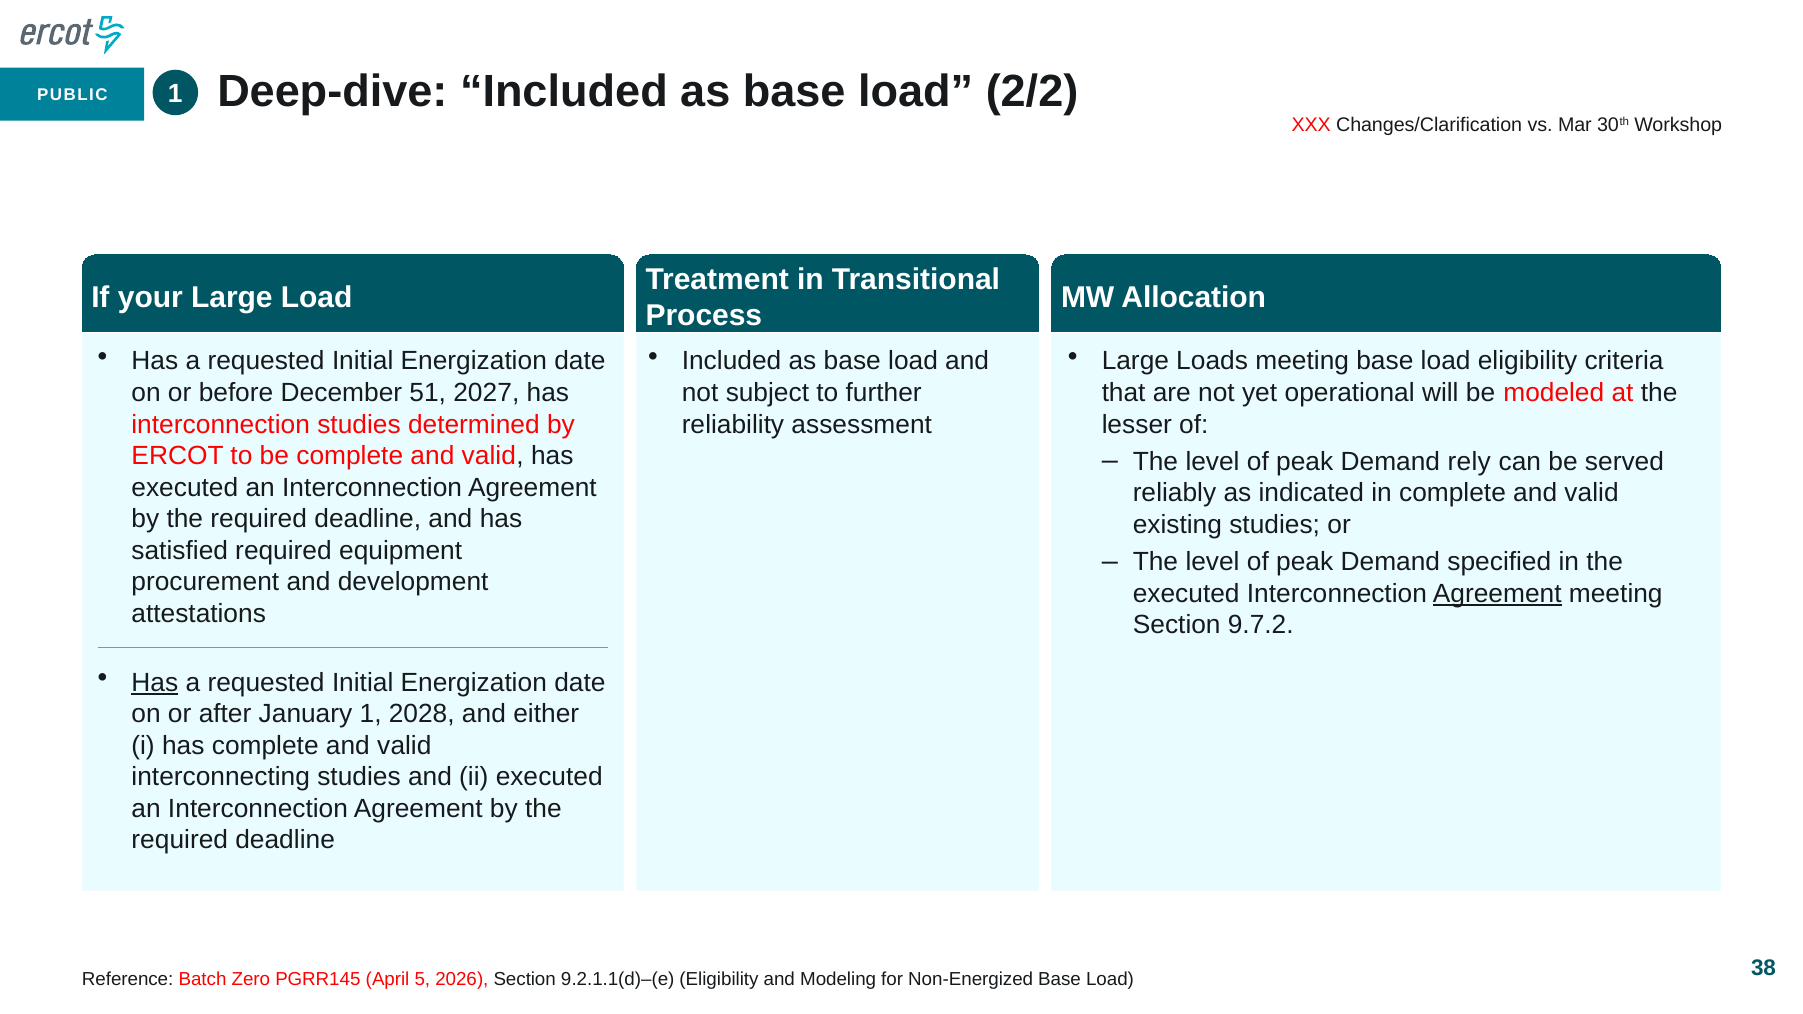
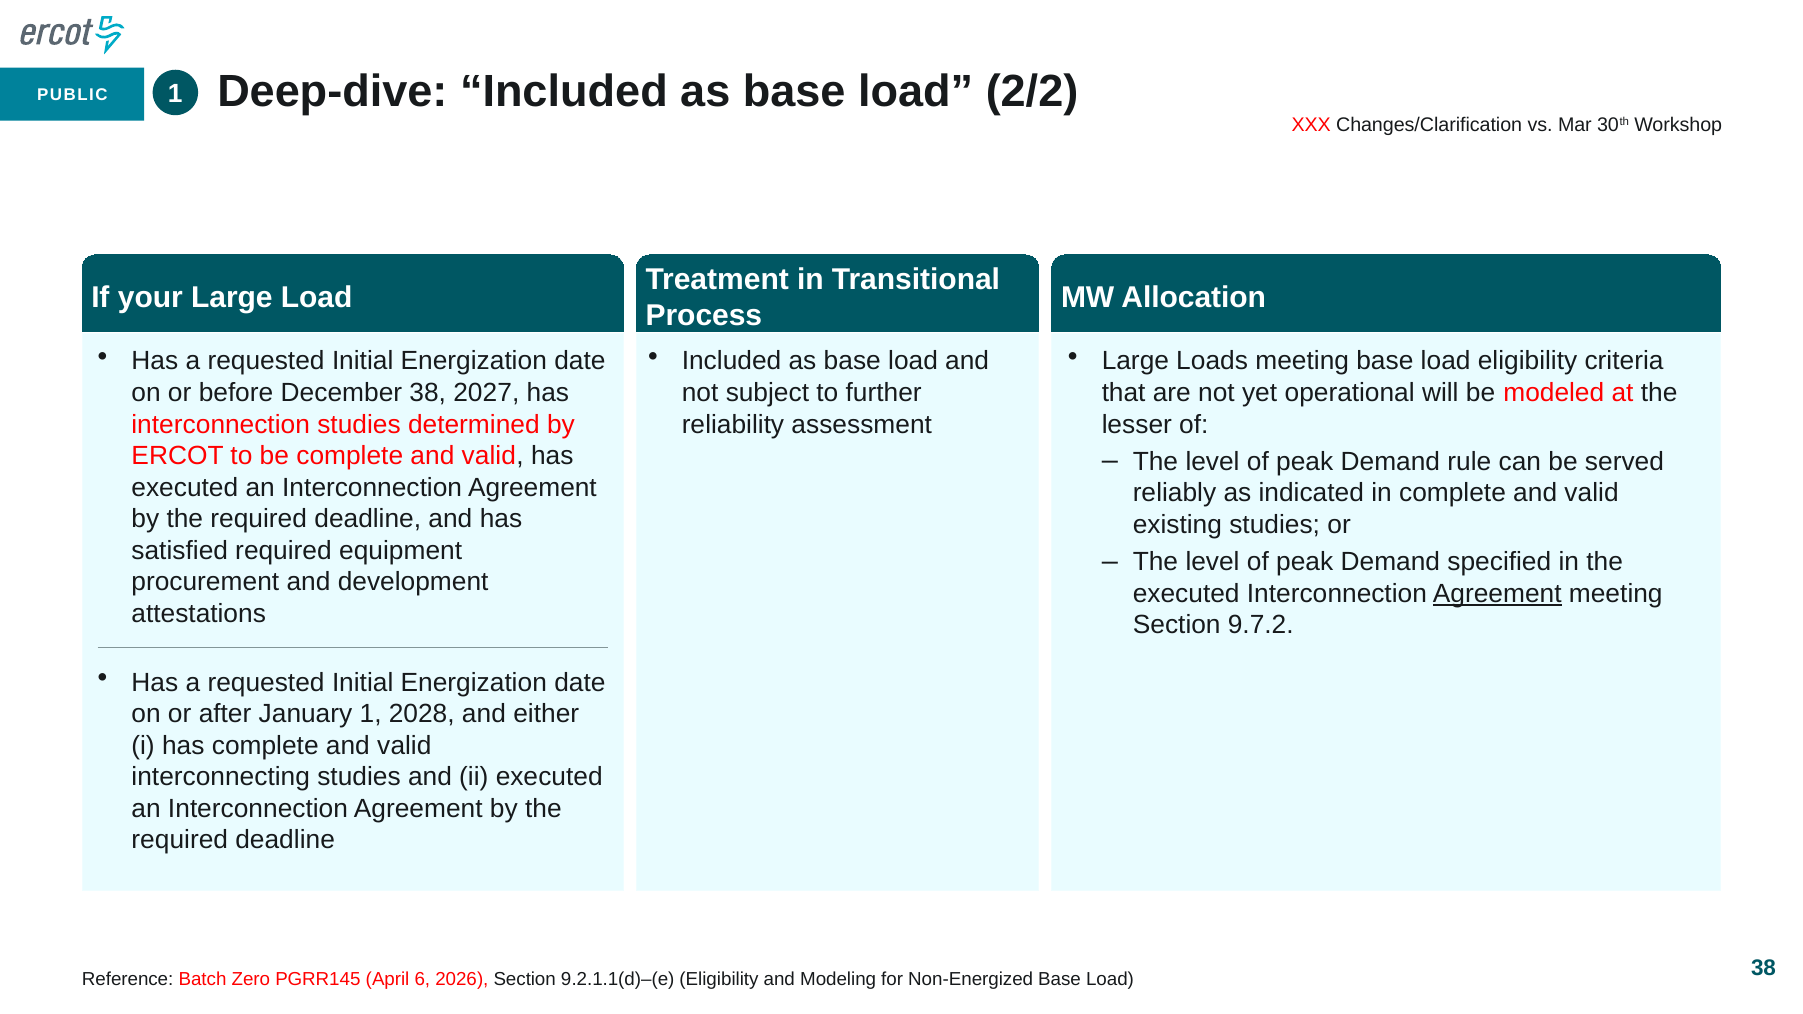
December 51: 51 -> 38 (428, 393)
rely: rely -> rule (1469, 462)
Has underline: present -> none (155, 683)
5: 5 -> 6 (422, 979)
